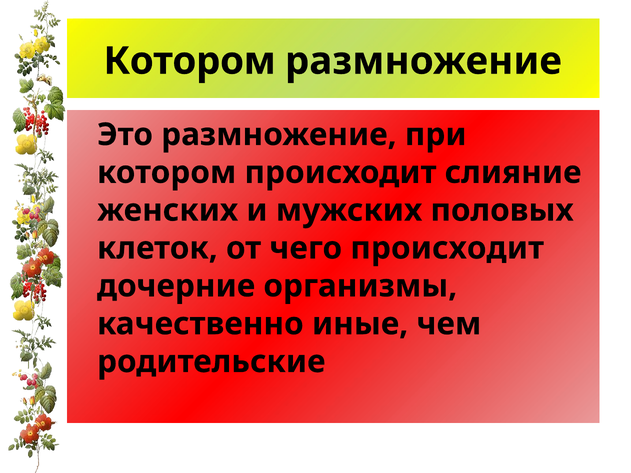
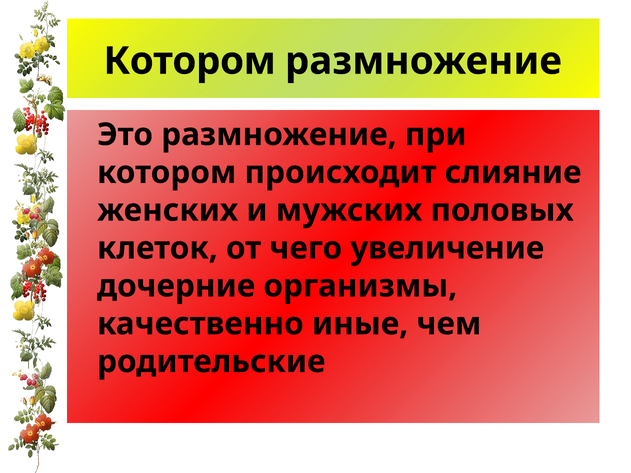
чего происходит: происходит -> увеличение (447, 248)
